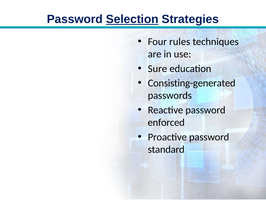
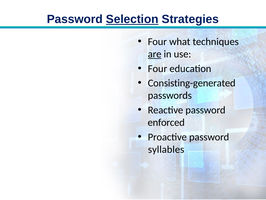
rules: rules -> what (180, 41)
are underline: none -> present (155, 54)
Sure: Sure -> Four (157, 68)
standard: standard -> syllables (166, 149)
